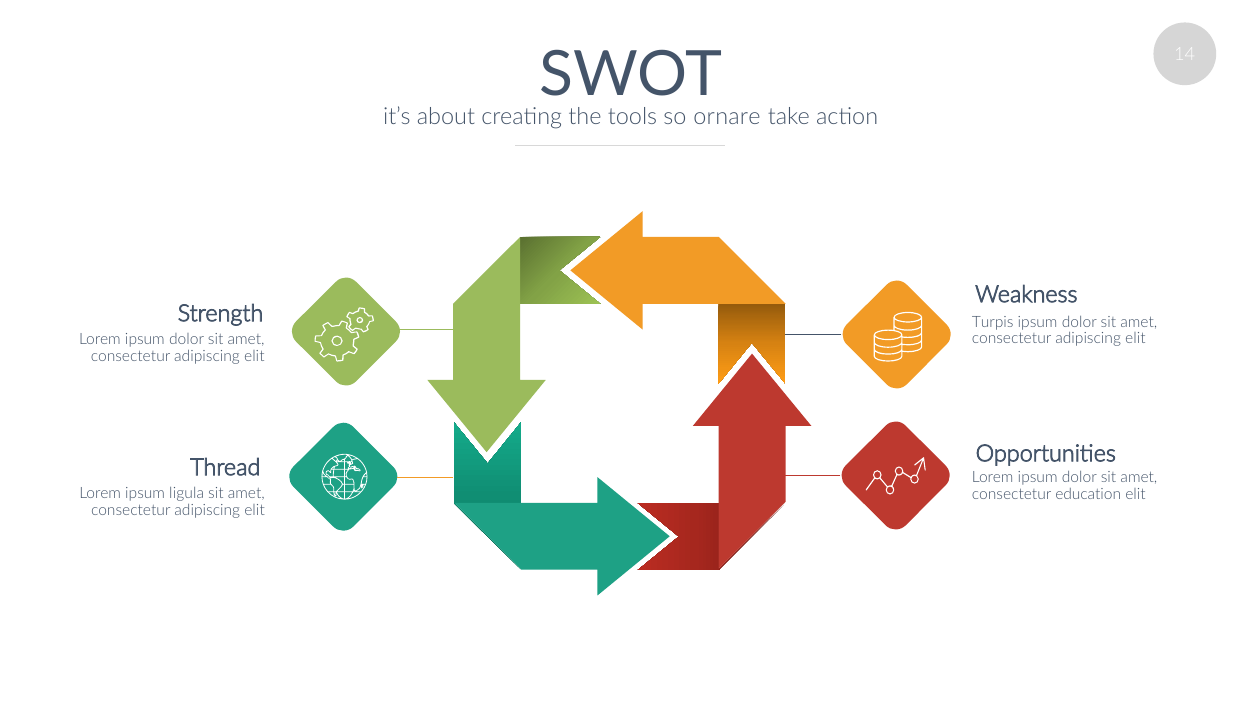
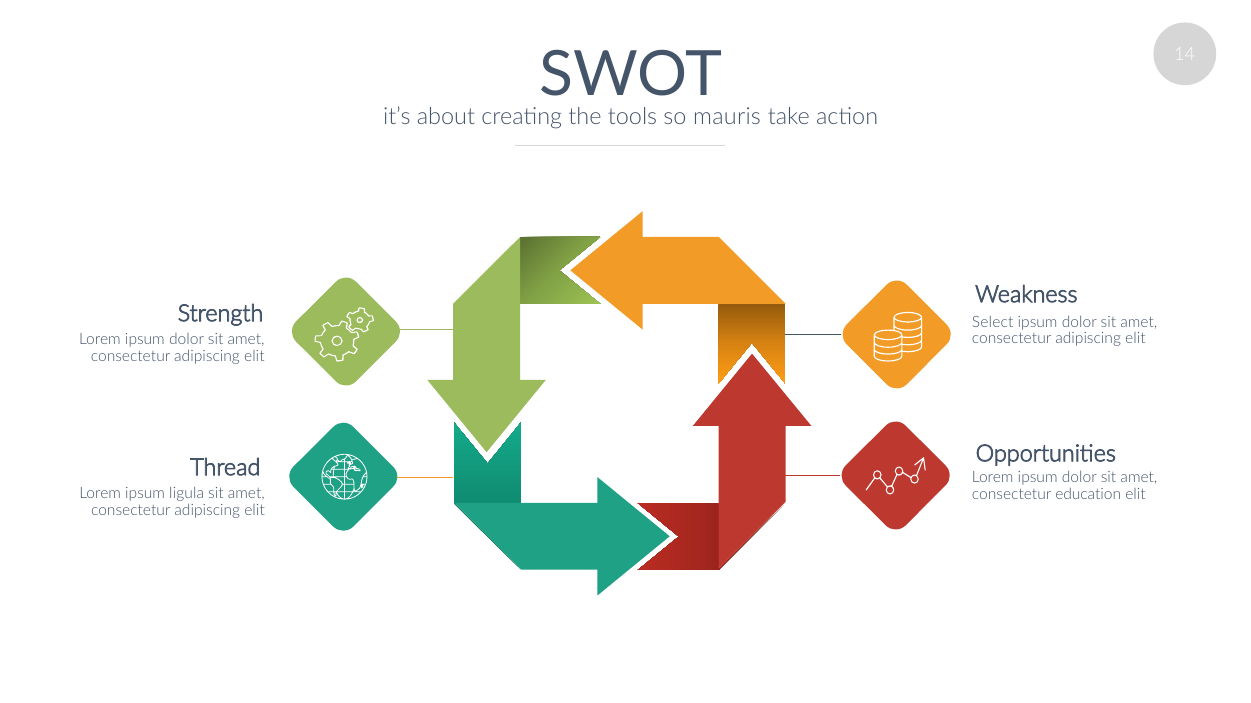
ornare: ornare -> mauris (727, 117)
Turpis: Turpis -> Select (993, 322)
